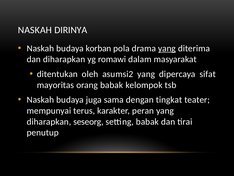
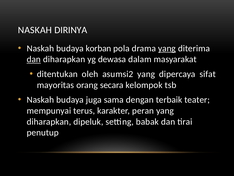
dan underline: none -> present (34, 59)
romawi: romawi -> dewasa (112, 59)
orang babak: babak -> secara (112, 85)
tingkat: tingkat -> terbaik (169, 99)
seseorg: seseorg -> dipeluk (88, 121)
